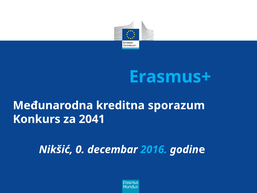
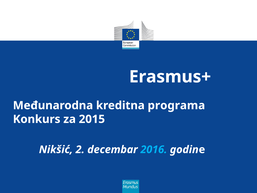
Erasmus+ colour: light blue -> white (170, 77)
sporazum: sporazum -> programa (176, 105)
2041: 2041 -> 2015 (92, 119)
0: 0 -> 2 (80, 149)
